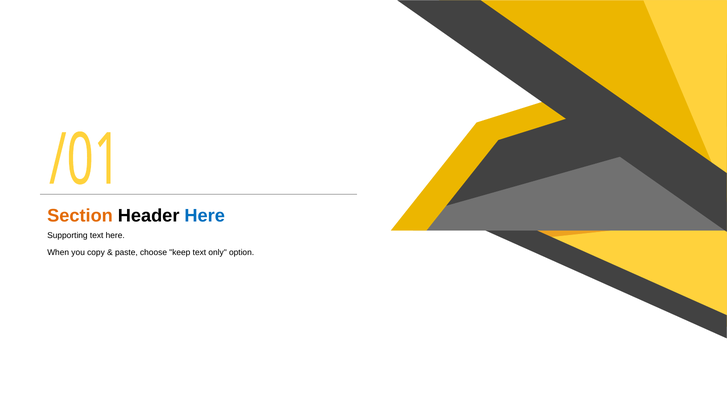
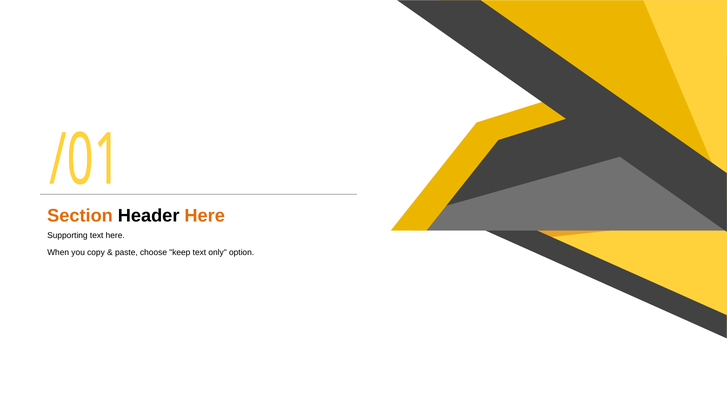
Here colour: blue -> orange (205, 216)
